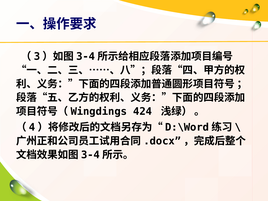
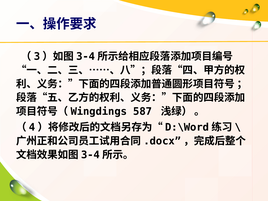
424: 424 -> 587 (143, 112)
